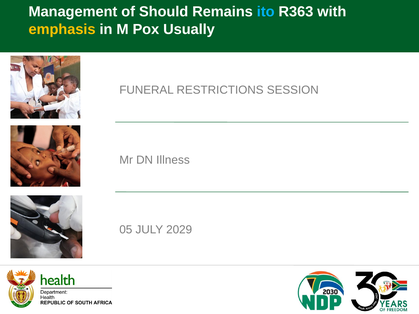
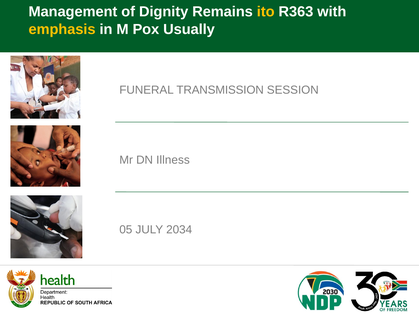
Should: Should -> Dignity (164, 12)
ito colour: light blue -> yellow (266, 12)
RESTRICTIONS: RESTRICTIONS -> TRANSMISSION (220, 90)
2029: 2029 -> 2034 (179, 230)
